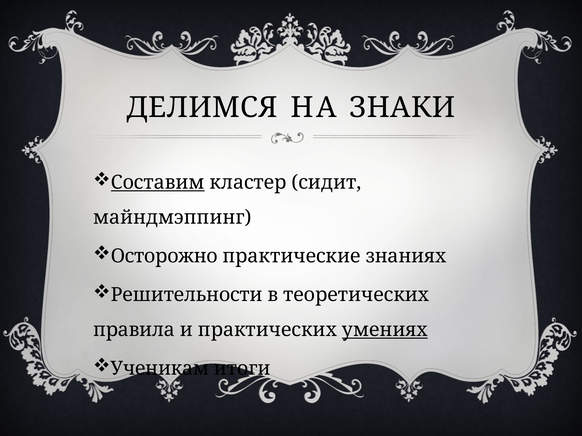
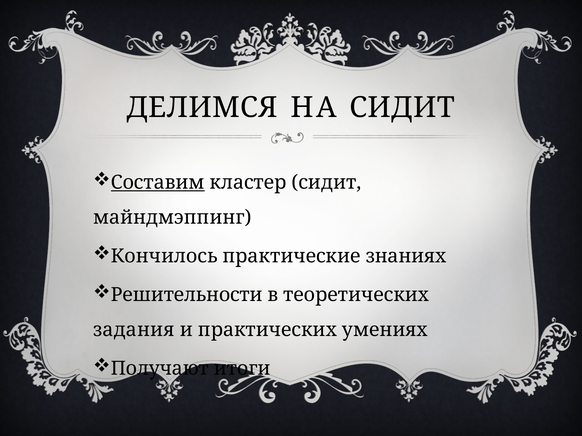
НА ЗНАКИ: ЗНАКИ -> СИДИТ (402, 108)
Осторожно: Осторожно -> Кончилось (164, 256)
правила: правила -> задания (134, 330)
умениях underline: present -> none (385, 330)
Ученикам: Ученикам -> Получают (160, 369)
